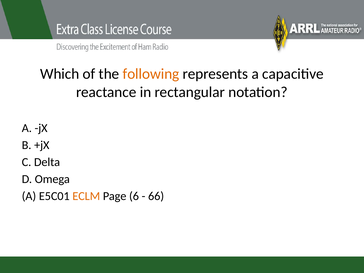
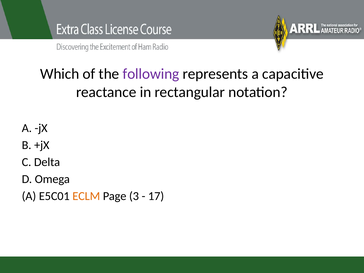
following colour: orange -> purple (151, 74)
6: 6 -> 3 (134, 196)
66: 66 -> 17 (156, 196)
